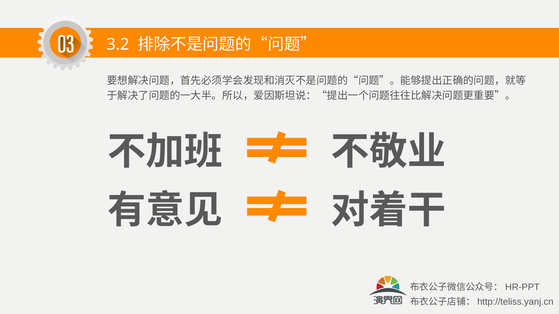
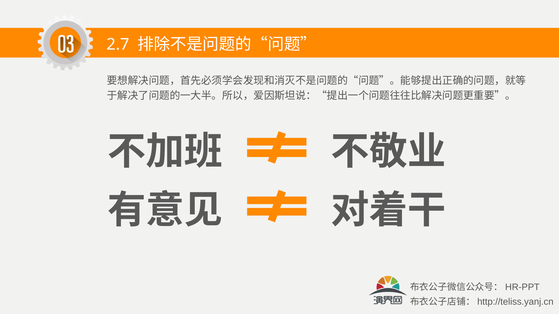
3.2: 3.2 -> 2.7 (118, 45)
